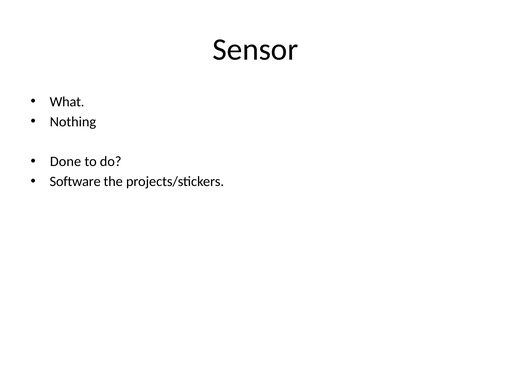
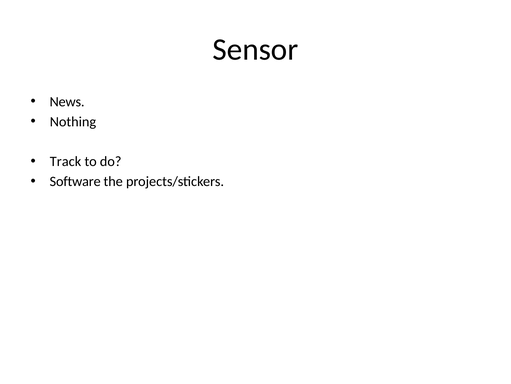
What: What -> News (67, 102)
Done: Done -> Track (66, 161)
